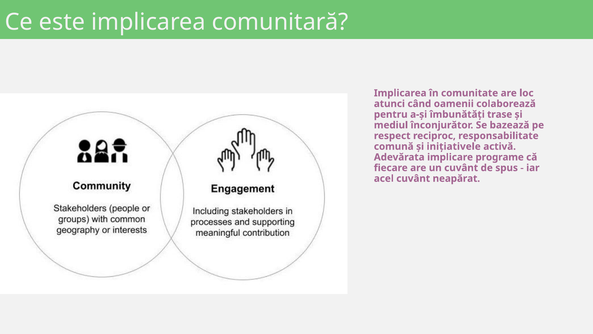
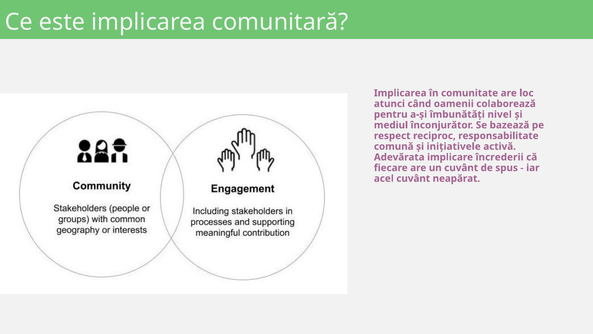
trase: trase -> nivel (500, 114)
programe: programe -> încrederii (500, 157)
